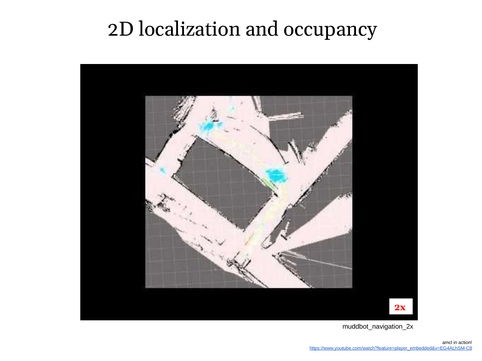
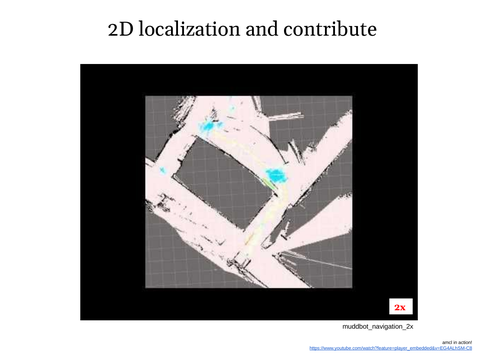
occupancy: occupancy -> contribute (330, 29)
